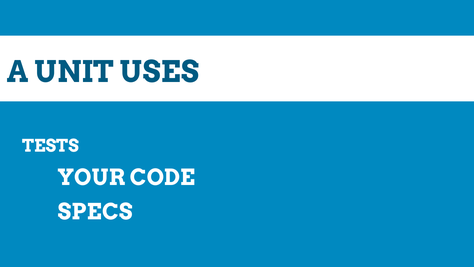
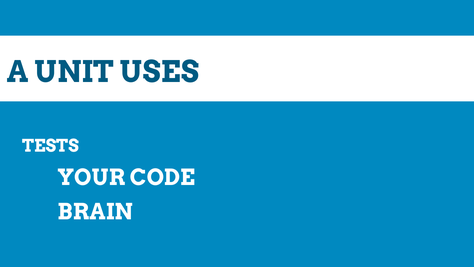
SPECS: SPECS -> BRAIN (95, 212)
